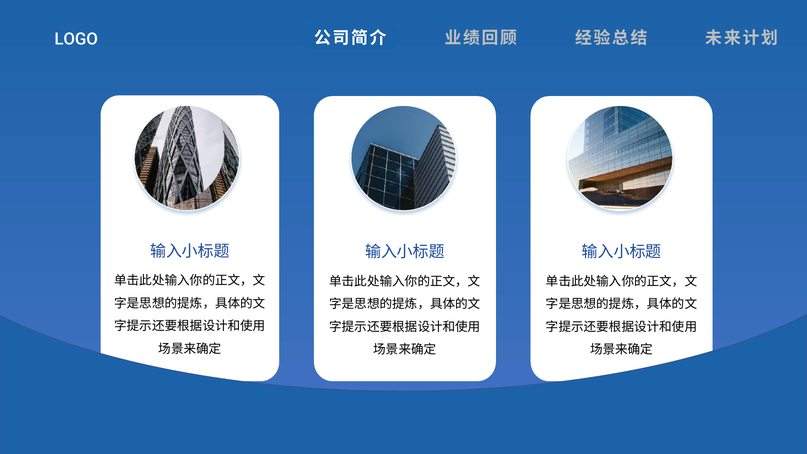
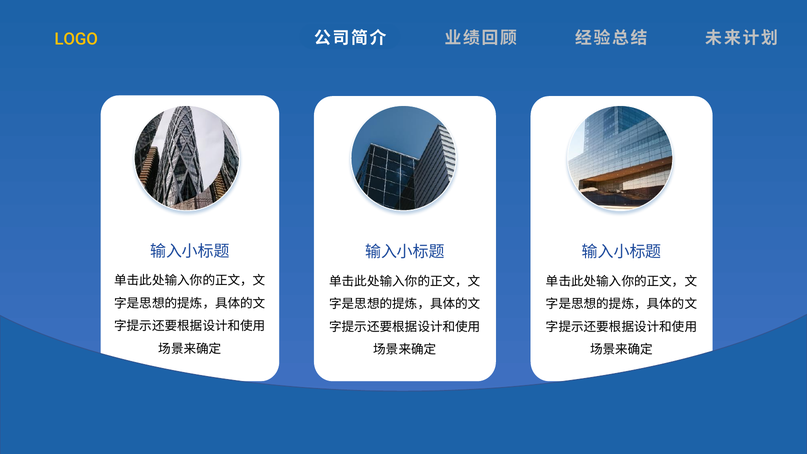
LOGO colour: white -> yellow (76, 39)
